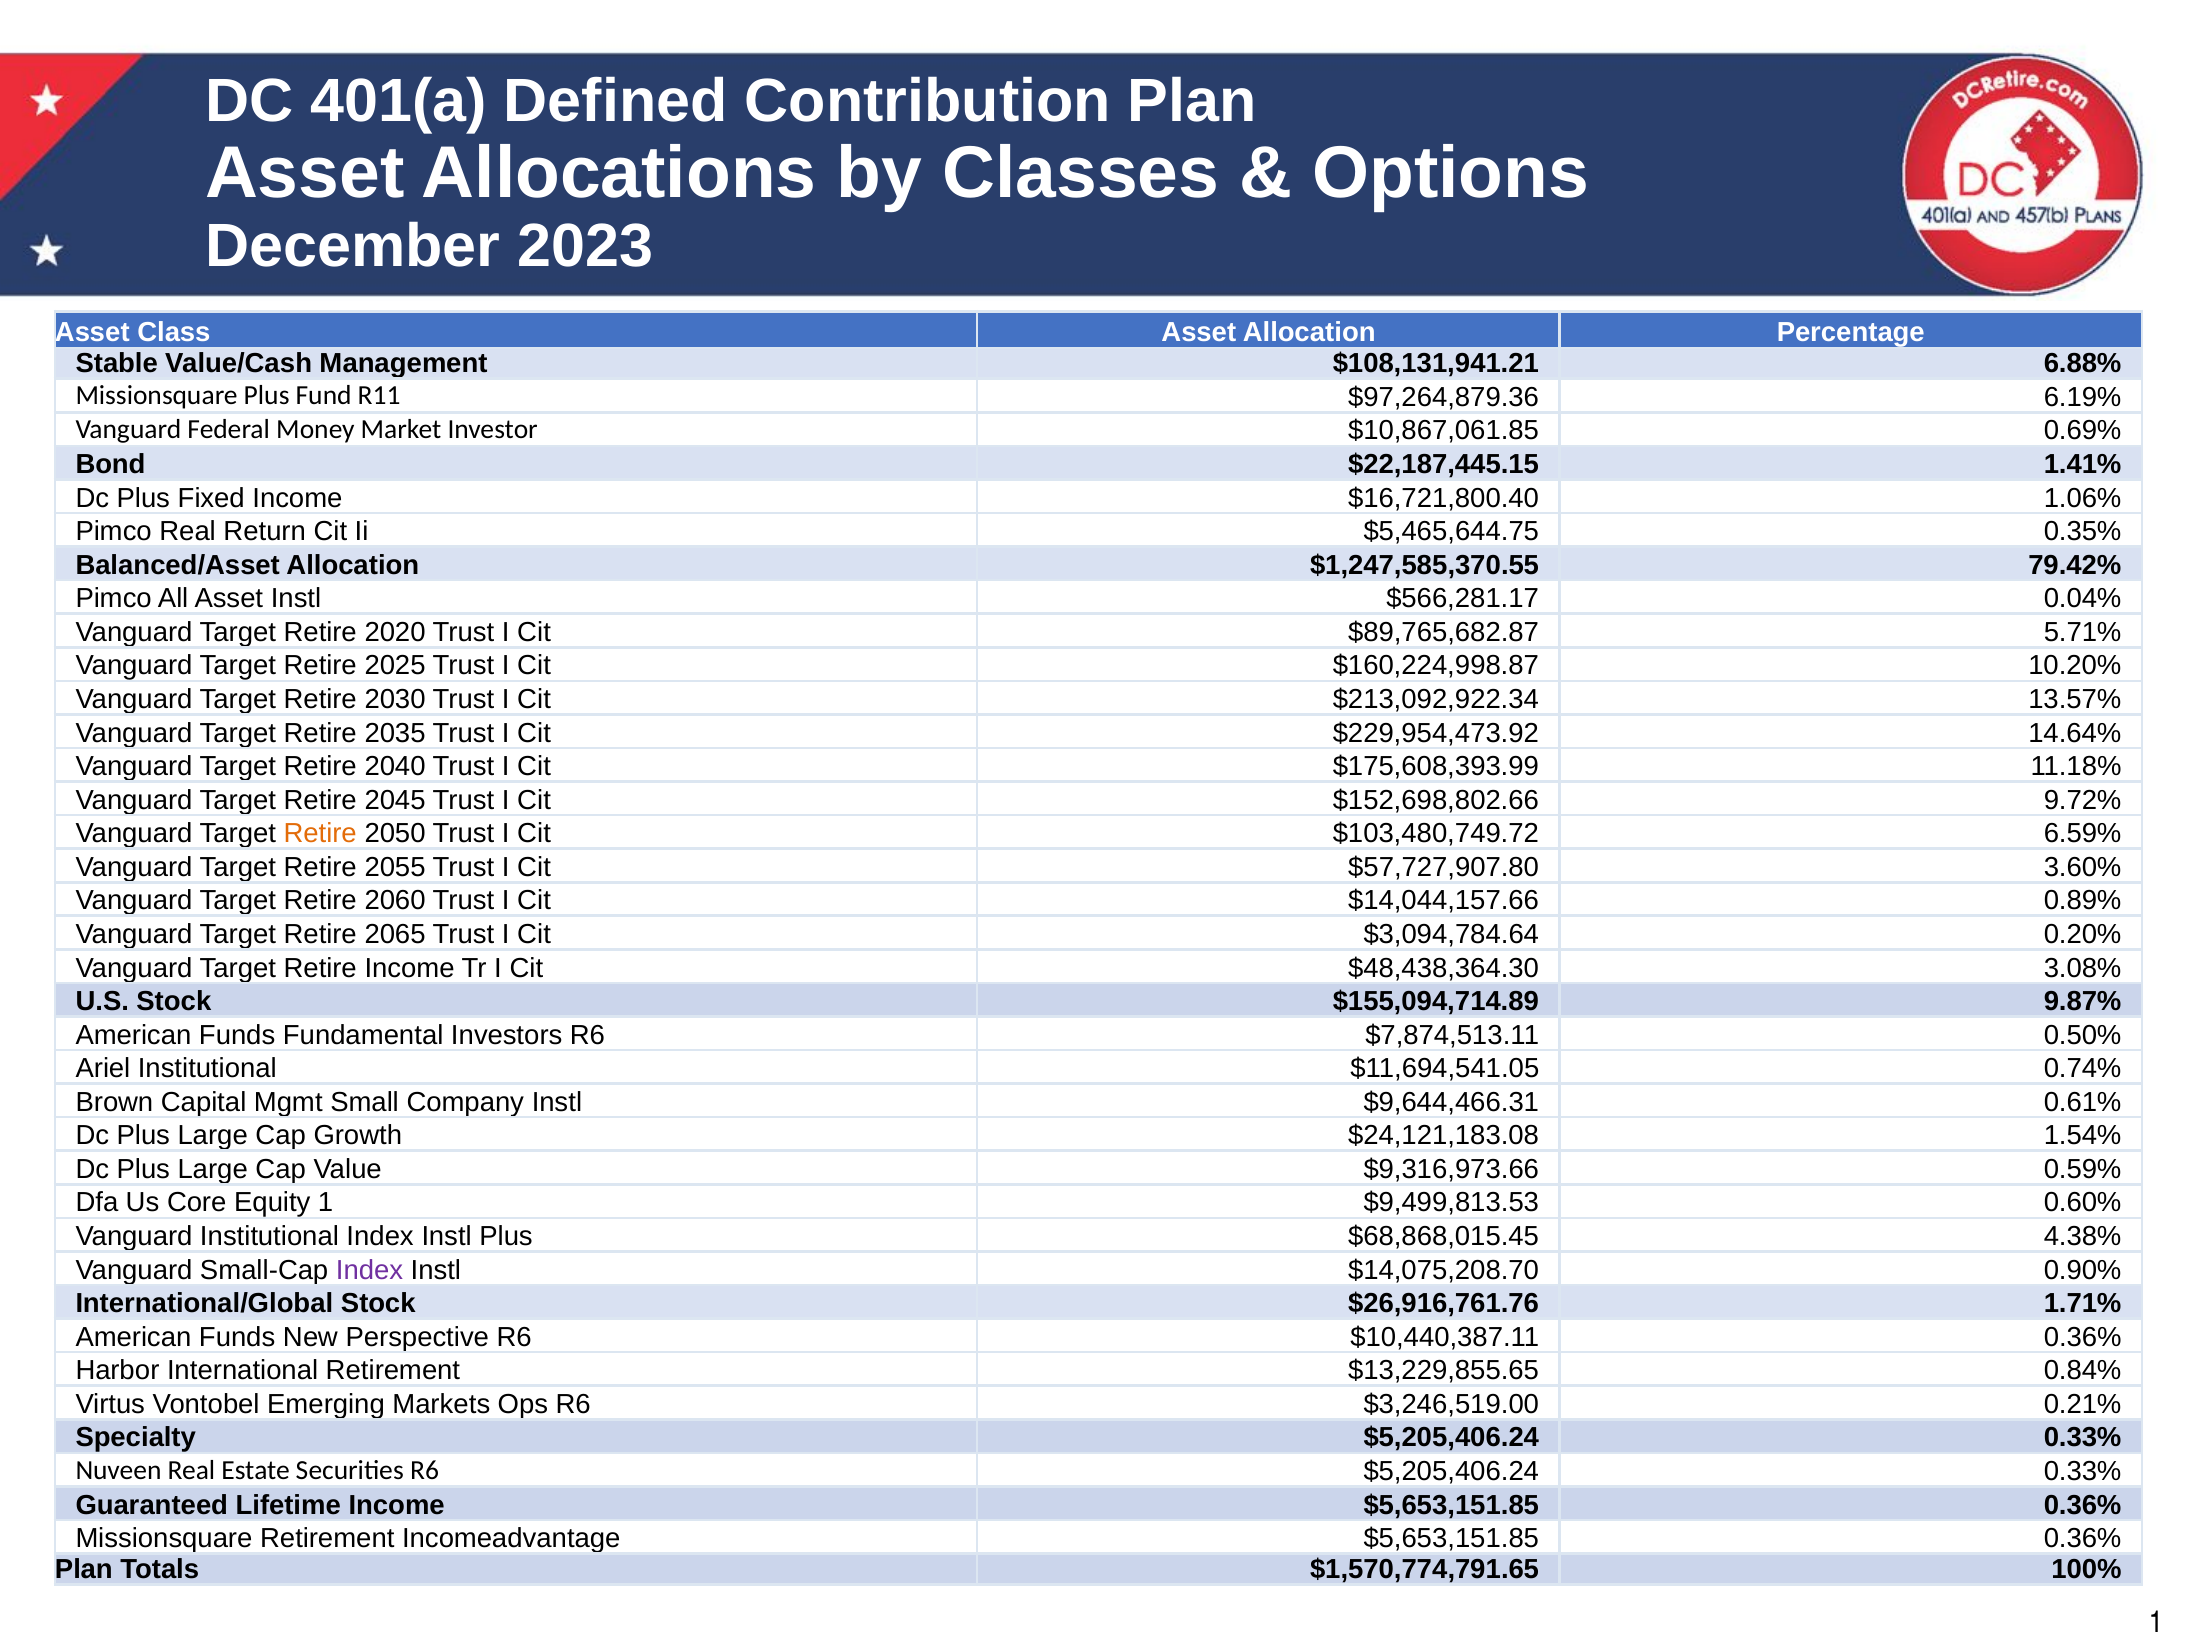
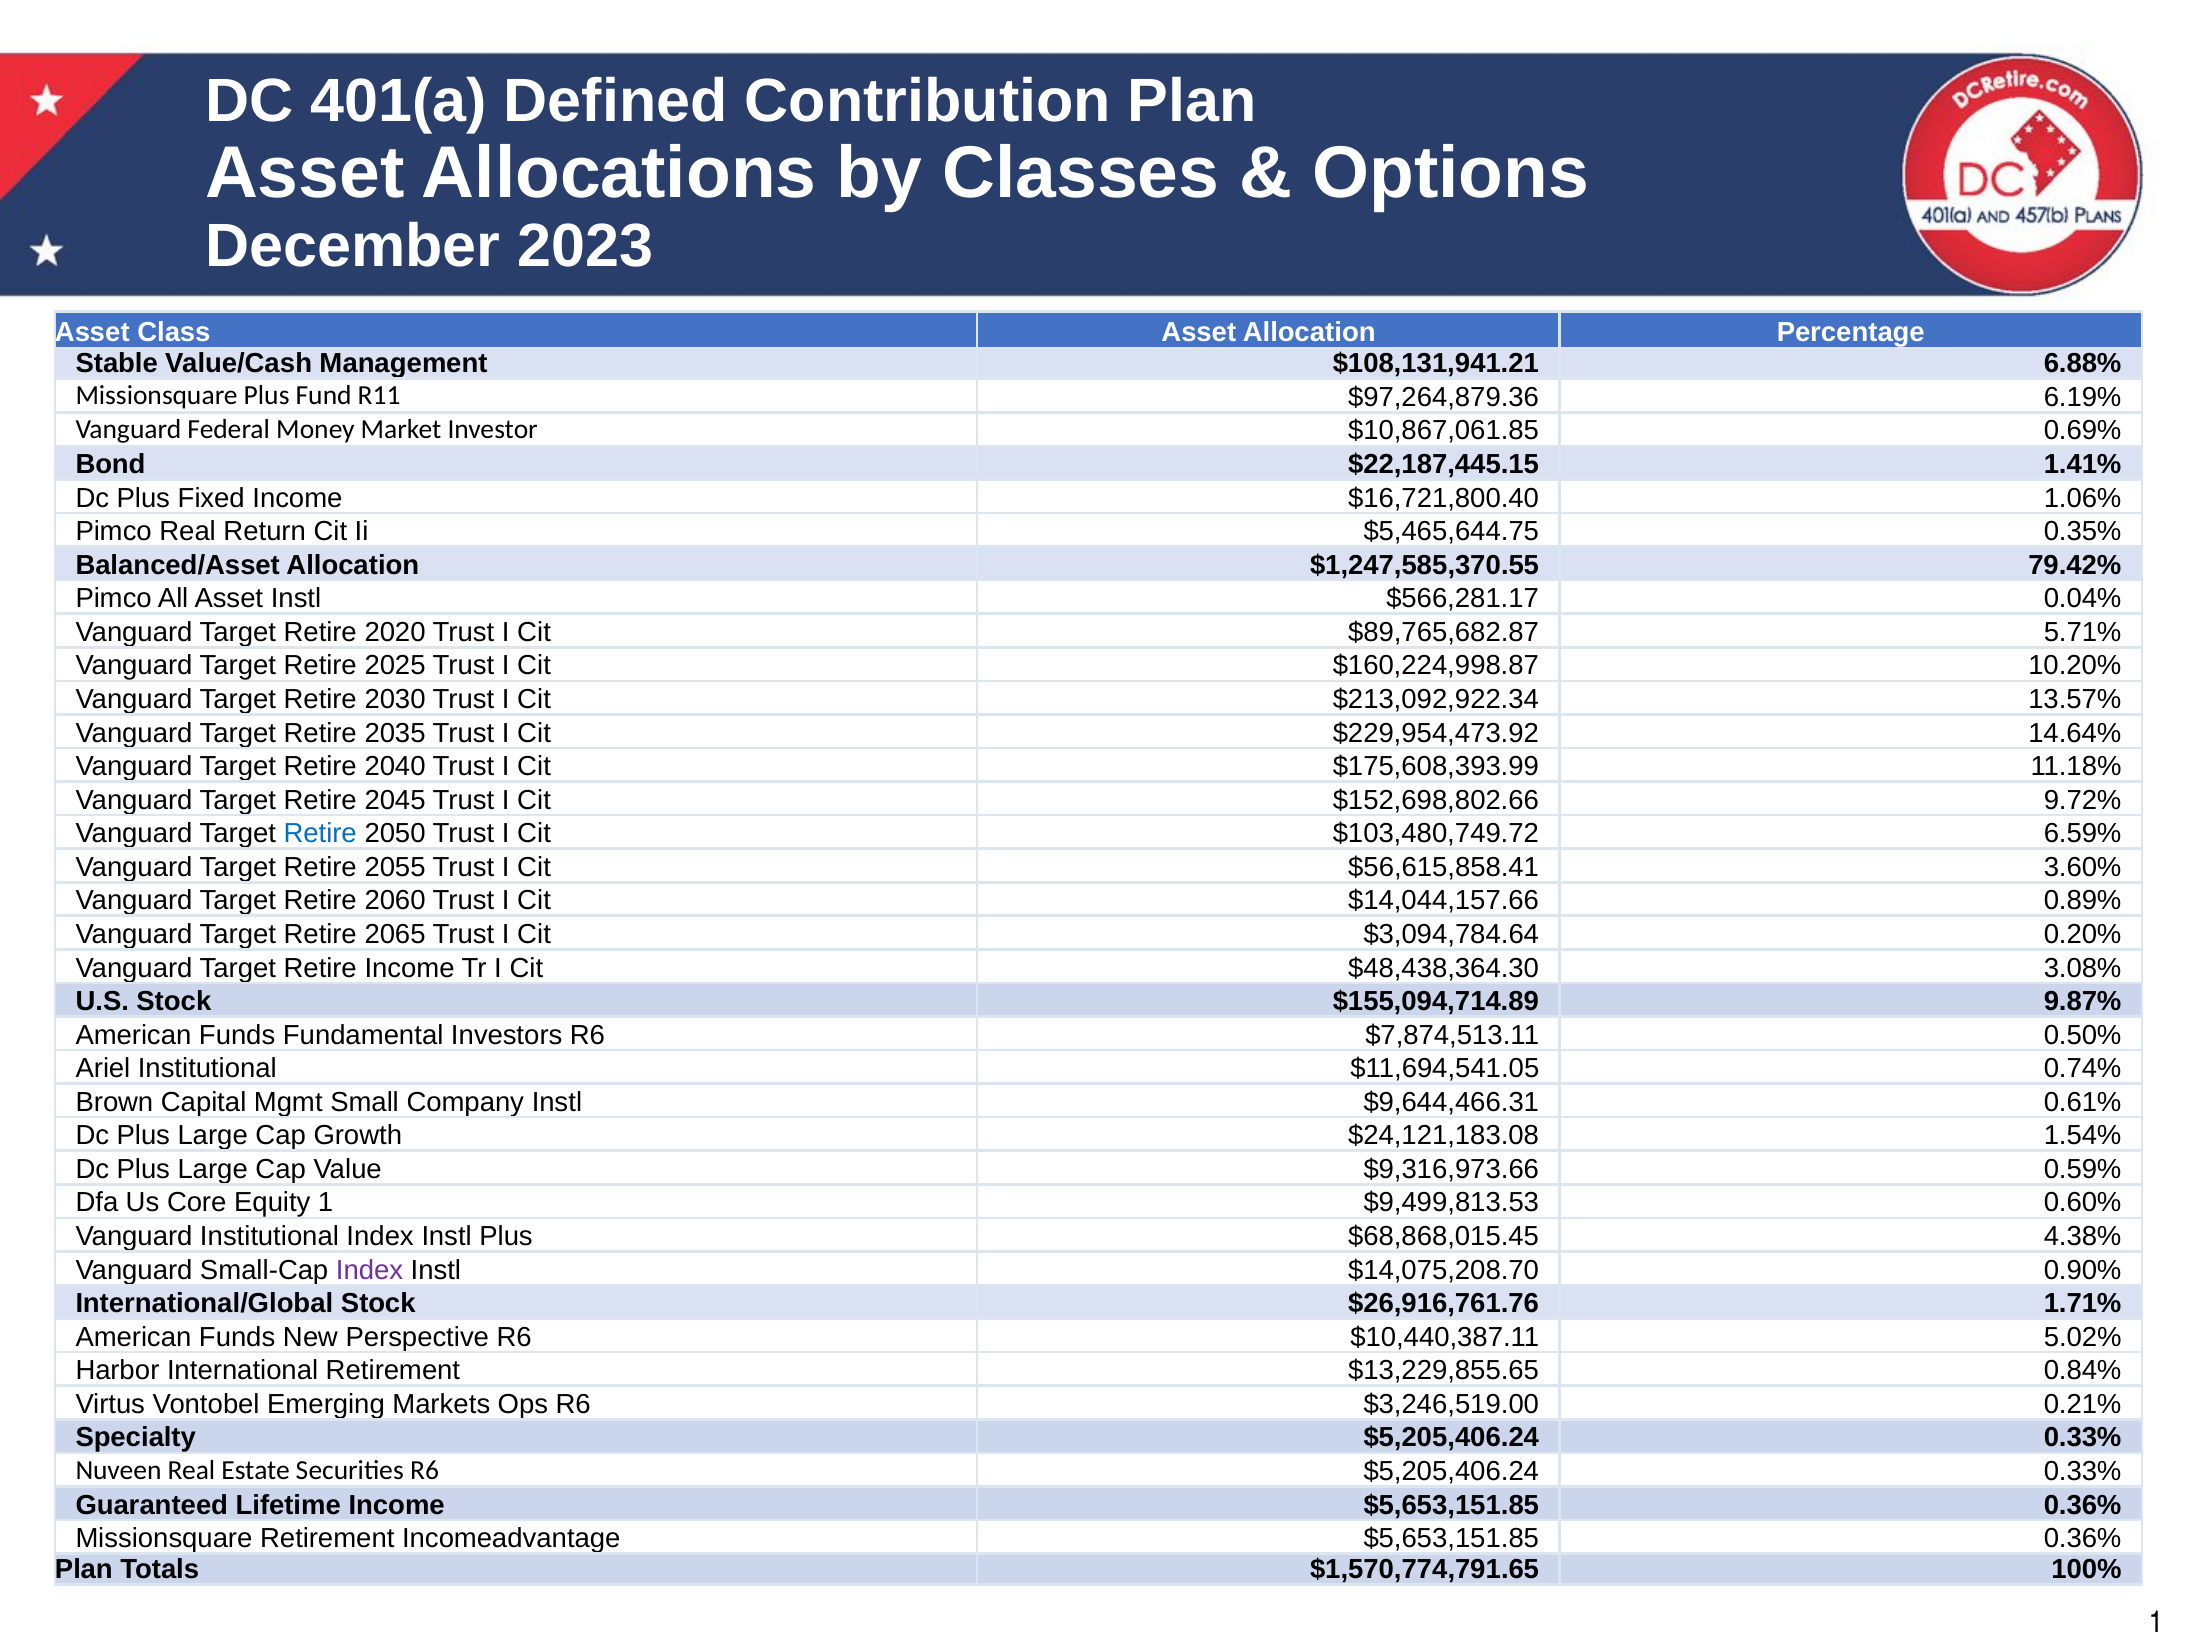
Retire colour: orange -> blue (320, 834)
$57,727,907.80: $57,727,907.80 -> $56,615,858.41 (1444, 867)
$10,440,387.11 0.36%: 0.36% -> 5.02% (2083, 1337)
